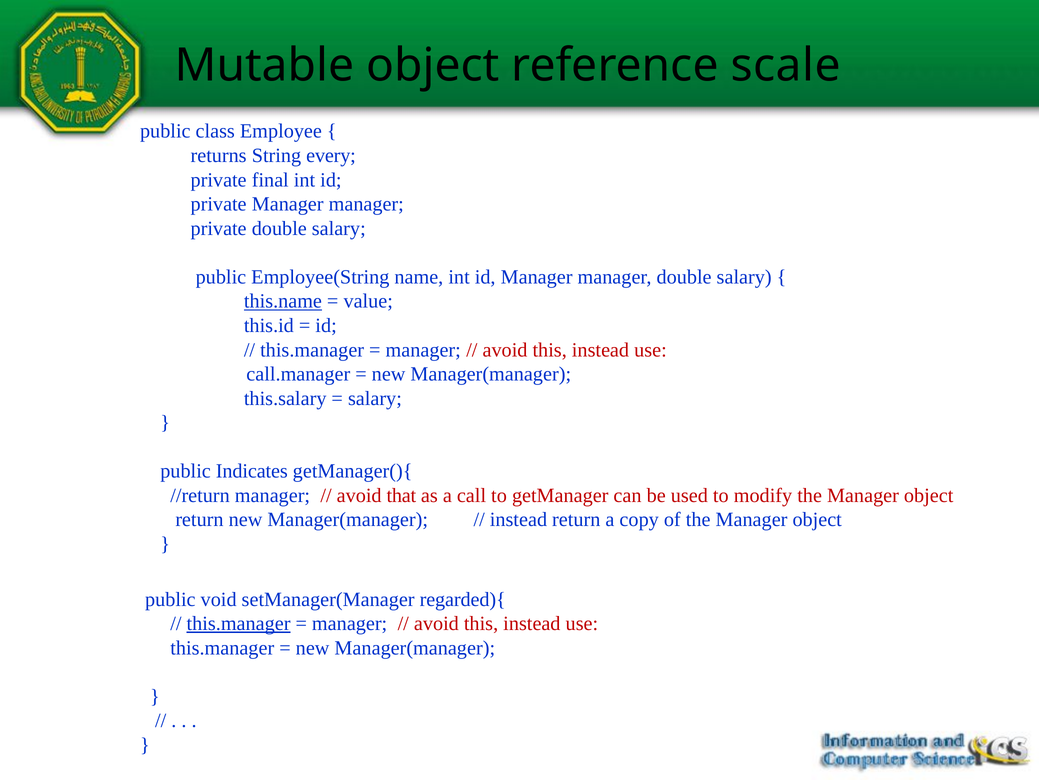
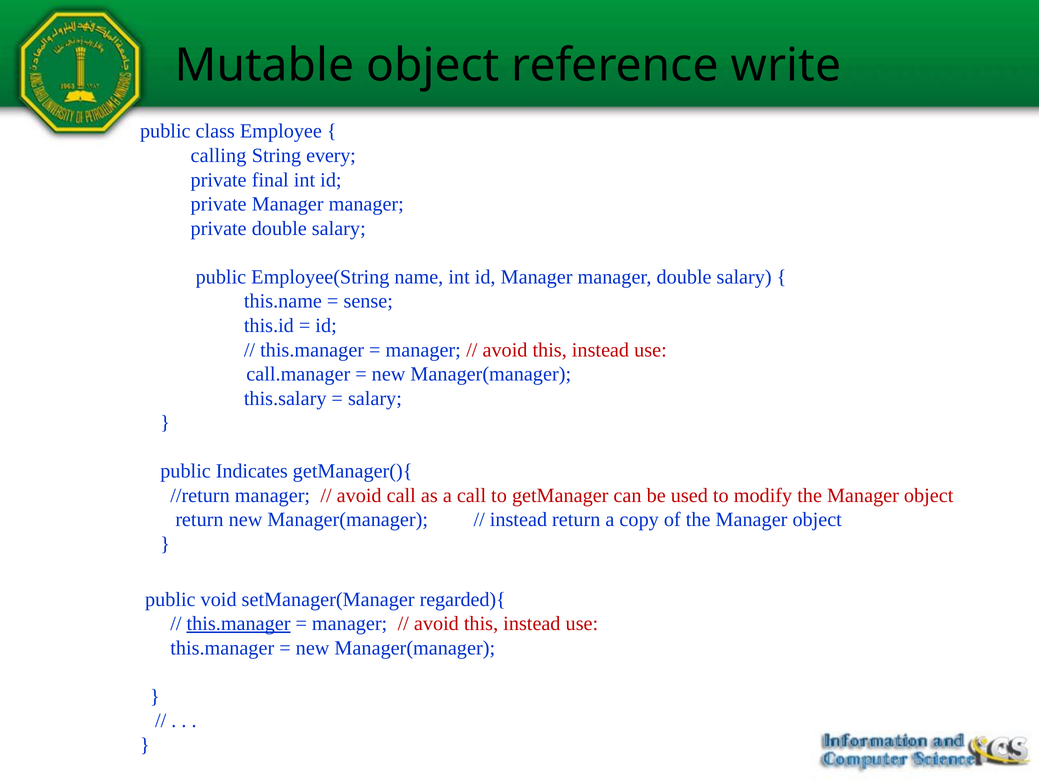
scale: scale -> write (786, 66)
returns: returns -> calling (219, 155)
this.name underline: present -> none (283, 301)
value: value -> sense (368, 301)
avoid that: that -> call (401, 495)
